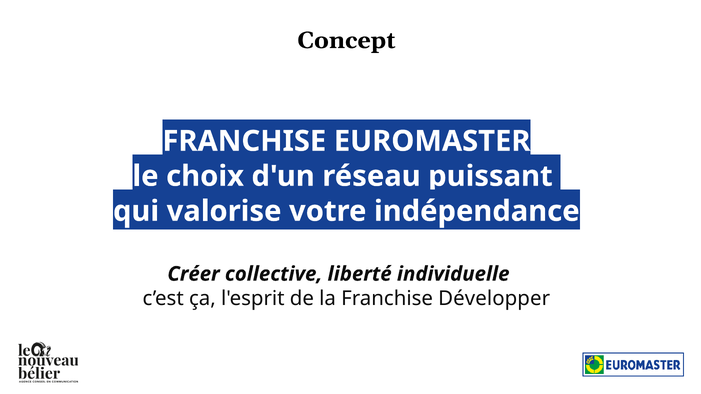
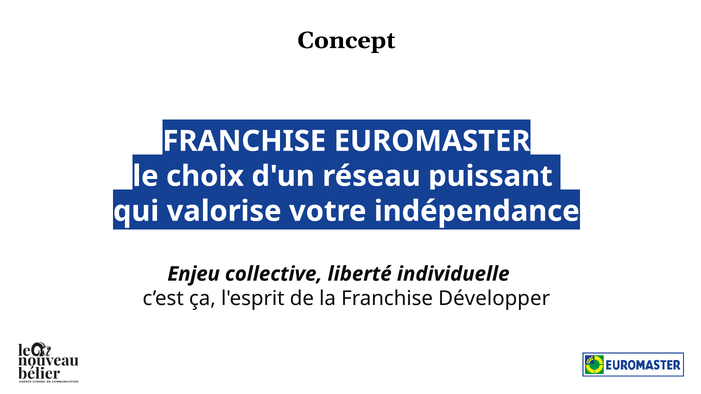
Créer: Créer -> Enjeu (194, 274)
